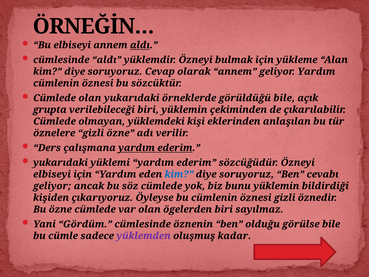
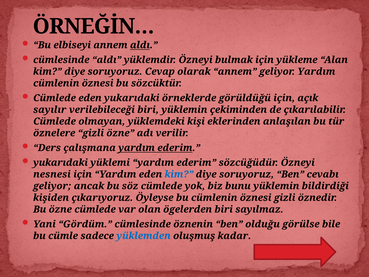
Cümlede olan: olan -> eden (90, 98)
görüldüğü bile: bile -> için (284, 98)
grupta: grupta -> sayılır (50, 110)
elbiseyi: elbiseyi -> nesnesi (52, 174)
yüklemden colour: purple -> blue (144, 236)
